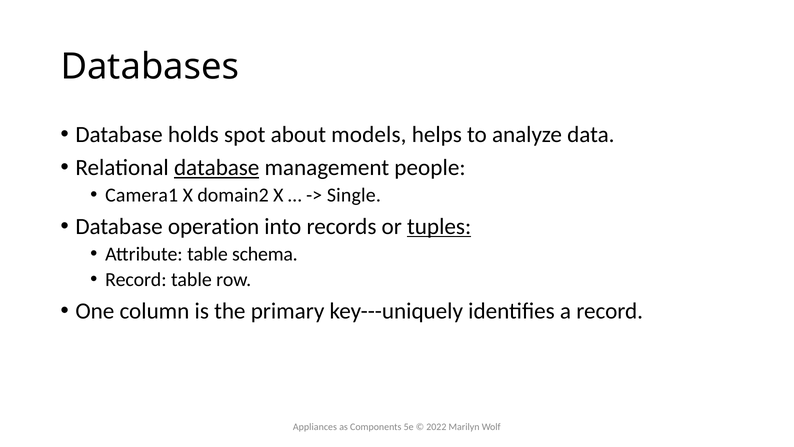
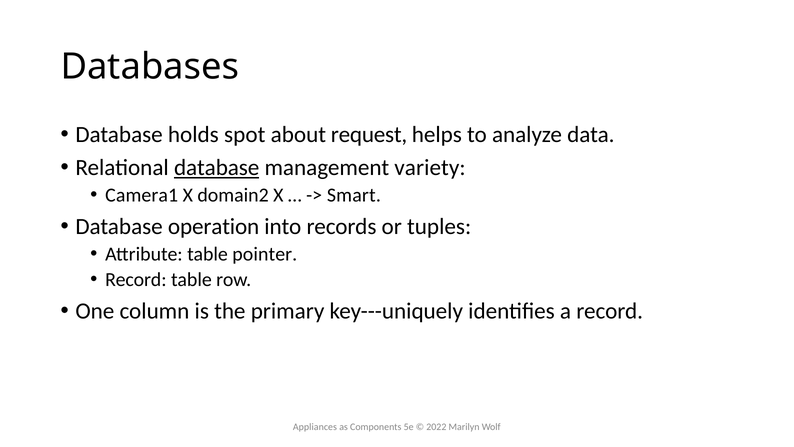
models: models -> request (369, 134)
people: people -> variety (430, 168)
Single: Single -> Smart (354, 195)
tuples underline: present -> none (439, 226)
schema: schema -> pointer (265, 254)
